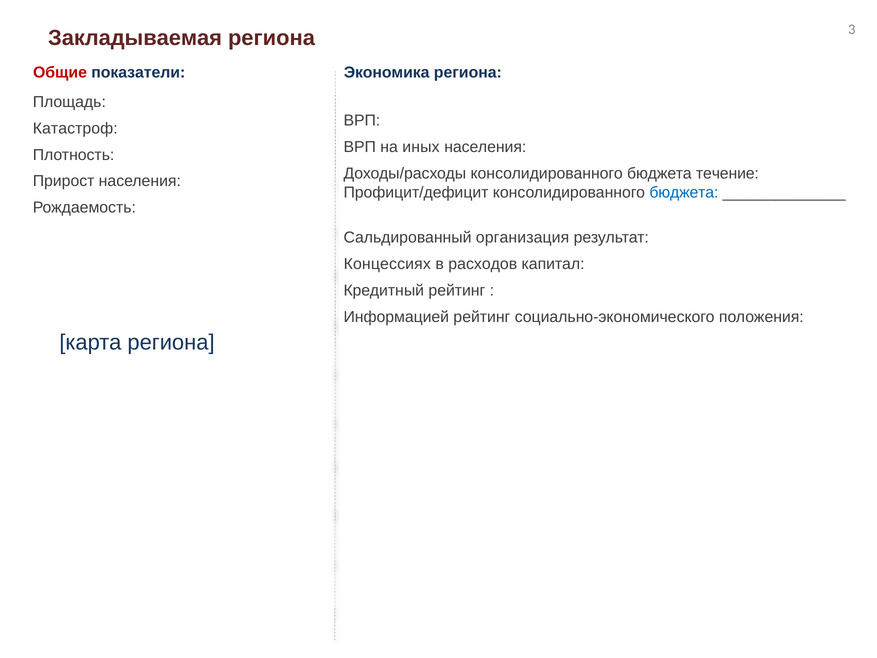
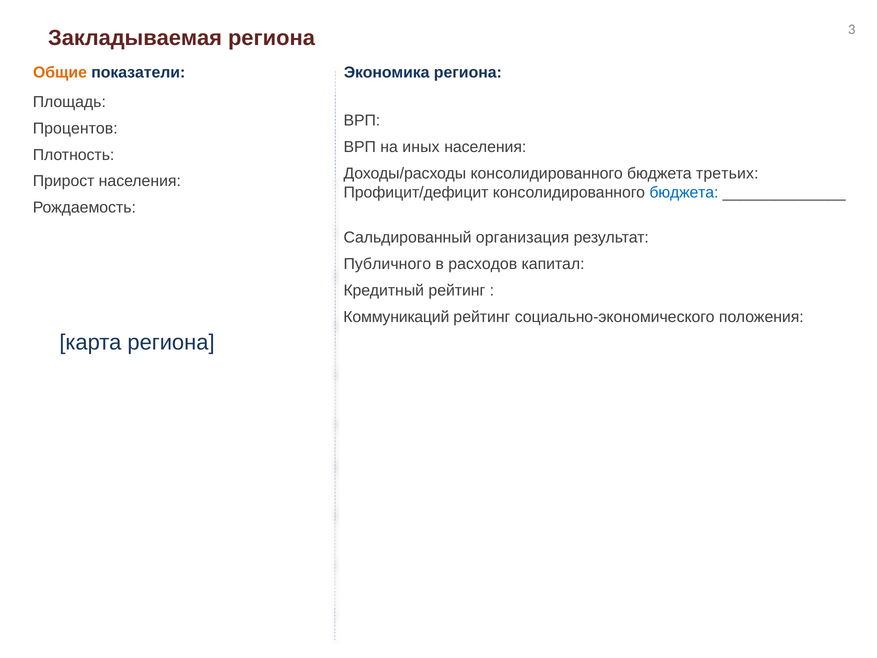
Общие colour: red -> orange (60, 73)
Катастроф: Катастроф -> Процентов (75, 128)
течение: течение -> третьих (727, 173)
Концессиях: Концессиях -> Публичного (387, 264)
Информацией: Информацией -> Коммуникаций (396, 317)
